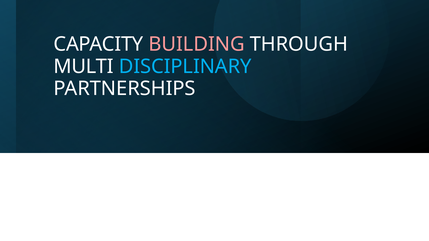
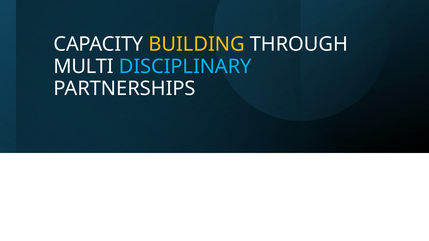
BUILDING colour: pink -> yellow (197, 44)
